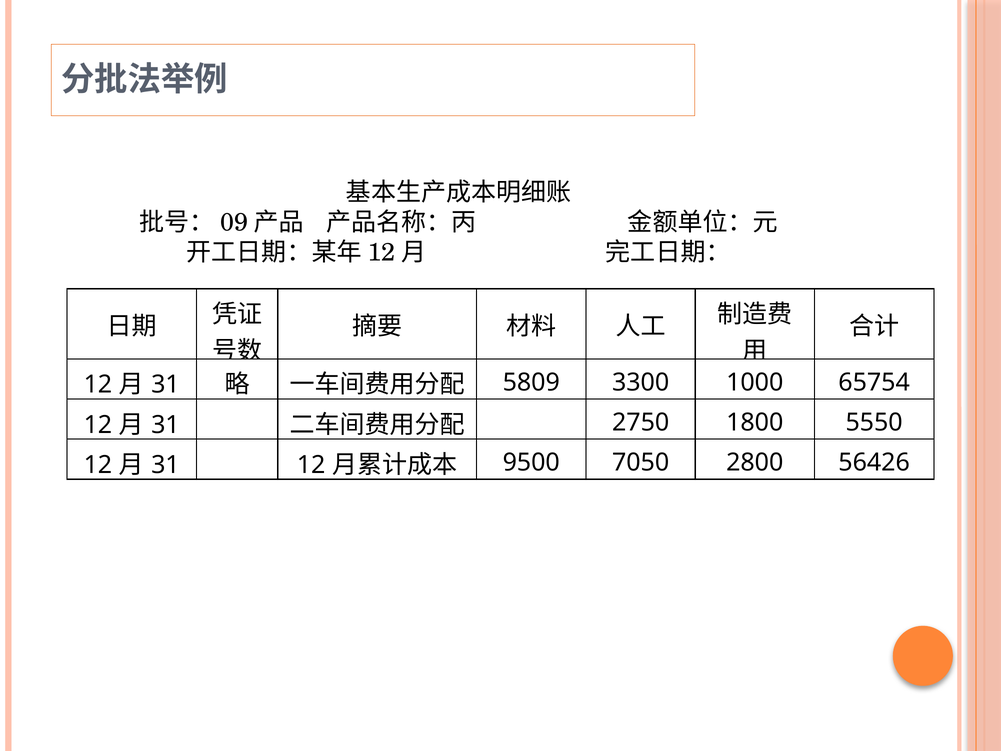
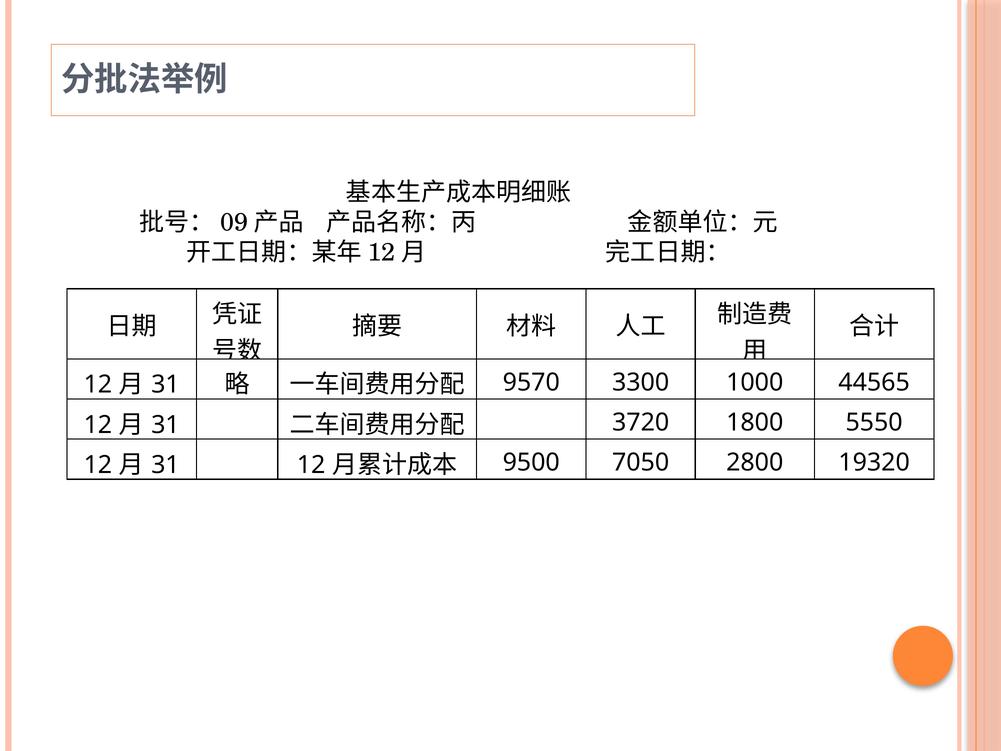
5809: 5809 -> 9570 (531, 382)
65754: 65754 -> 44565 (874, 382)
2750: 2750 -> 3720 (641, 422)
56426: 56426 -> 19320 (874, 462)
